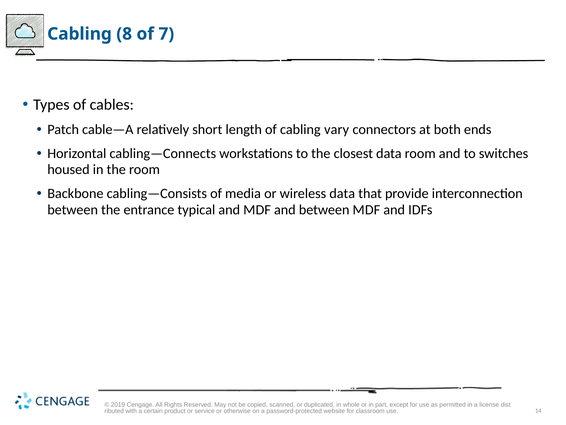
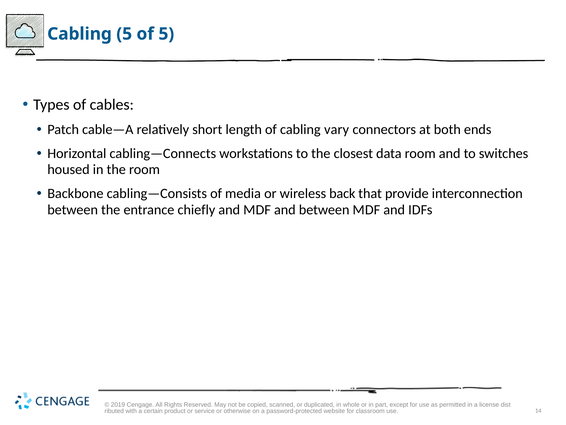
Cabling 8: 8 -> 5 (124, 34)
of 7: 7 -> 5 (166, 34)
wireless data: data -> back (342, 193)
typical: typical -> chiefly (196, 210)
